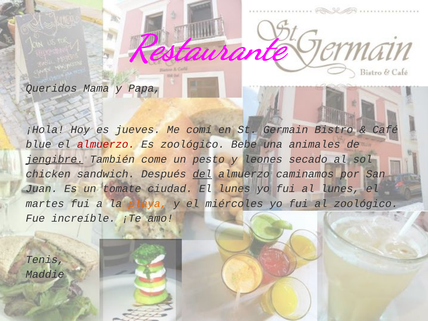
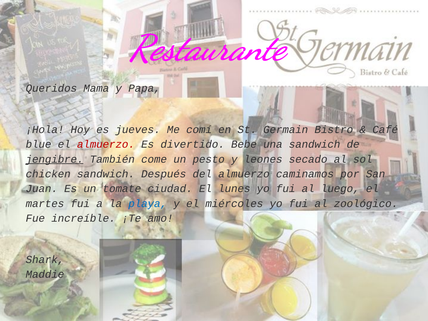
Es zoológico: zoológico -> divertido (193, 144)
una animales: animales -> sandwich (315, 144)
del underline: present -> none (202, 174)
al lunes: lunes -> luego (340, 189)
playa colour: orange -> blue (148, 203)
Tenis: Tenis -> Shark (45, 260)
